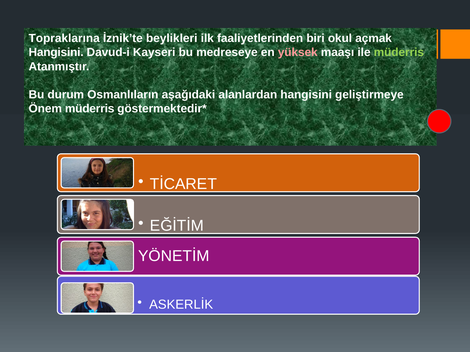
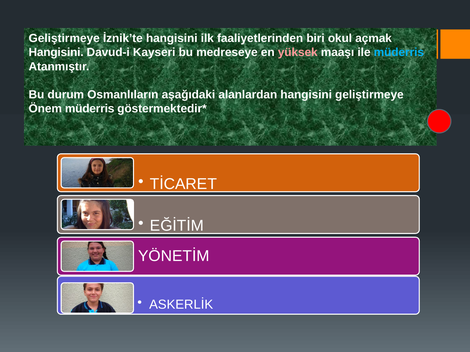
Topraklarına: Topraklarına -> Geliştirmeye (64, 38)
İznik’te beylikleri: beylikleri -> hangisini (172, 38)
müderris colour: light green -> light blue (399, 52)
